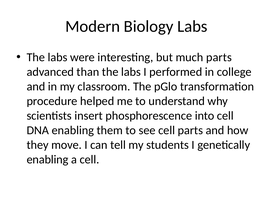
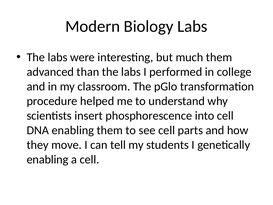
much parts: parts -> them (219, 57)
